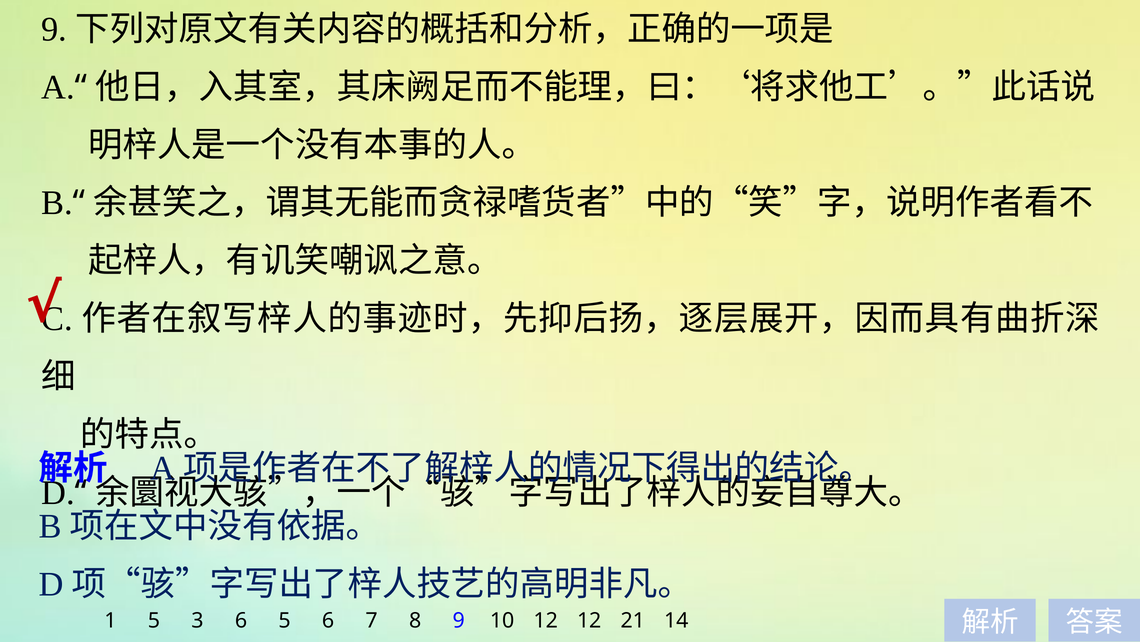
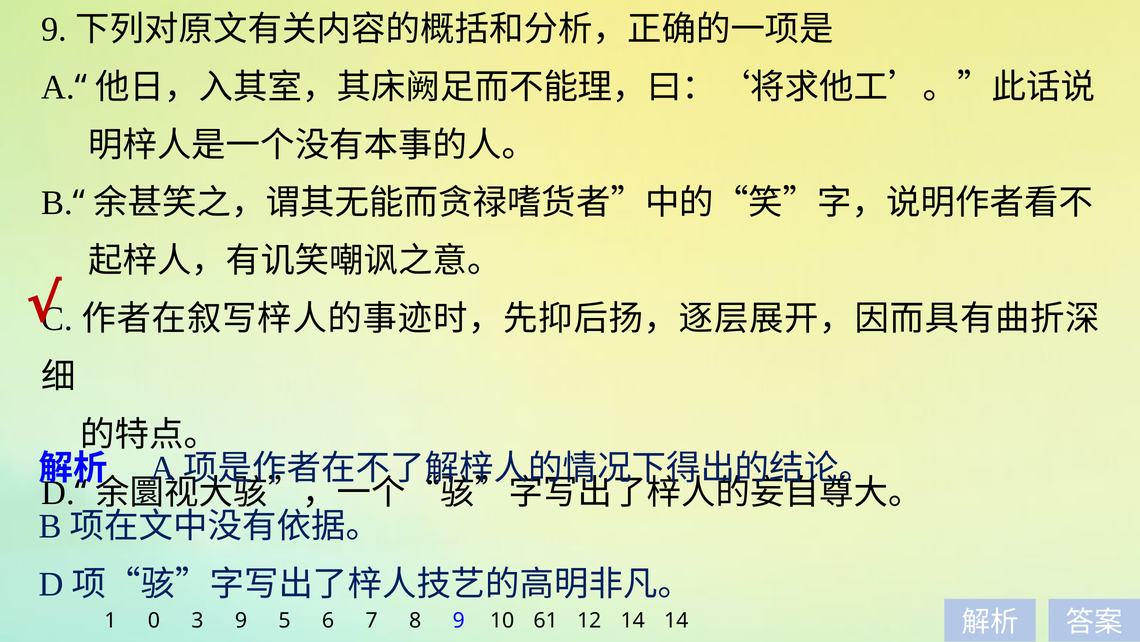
1 5: 5 -> 0 (154, 620)
3 6: 6 -> 9 (241, 620)
10 12: 12 -> 61 (546, 620)
12 21: 21 -> 14 (633, 620)
